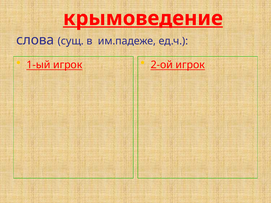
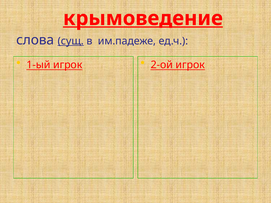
сущ underline: none -> present (71, 41)
